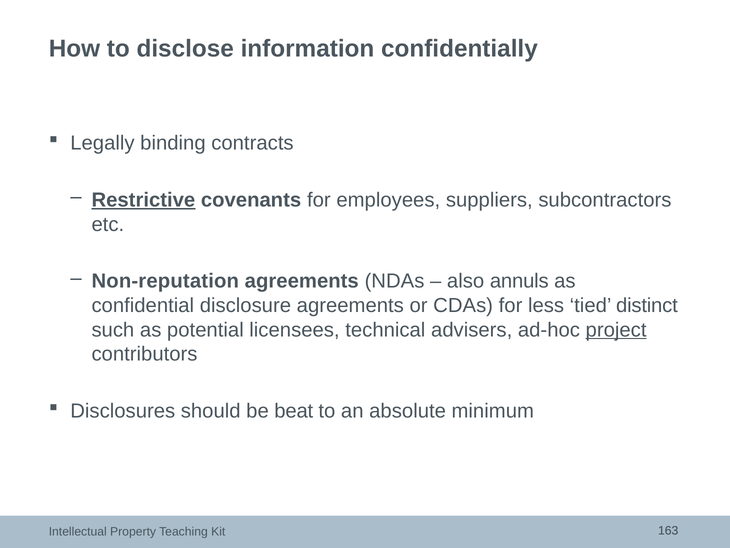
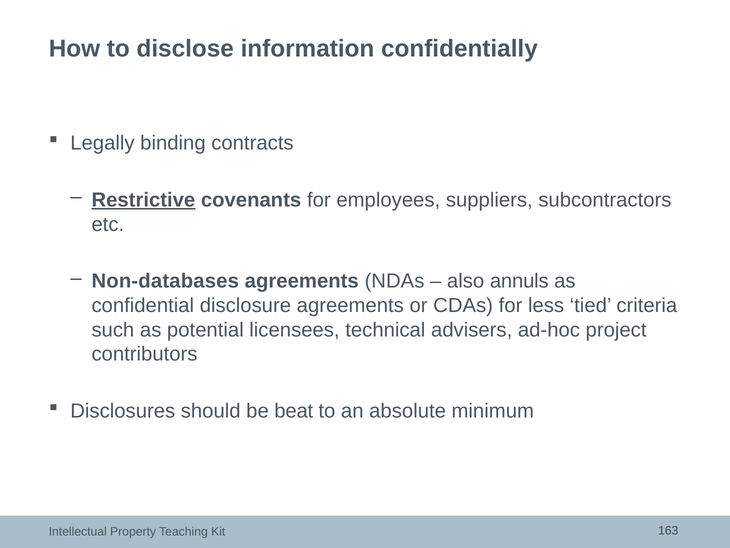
Non-reputation: Non-reputation -> Non-databases (165, 281)
distinct: distinct -> criteria (647, 305)
project underline: present -> none (616, 330)
